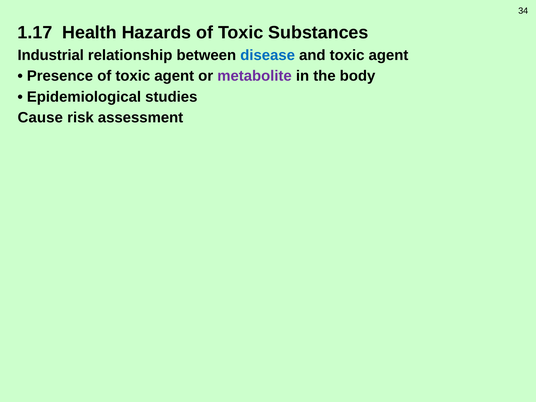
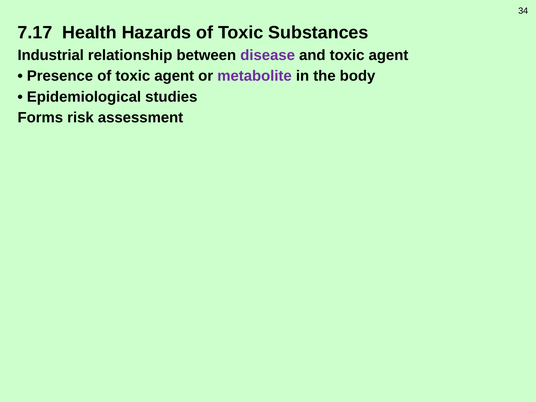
1.17: 1.17 -> 7.17 (35, 33)
disease colour: blue -> purple (268, 55)
Cause: Cause -> Forms (40, 118)
